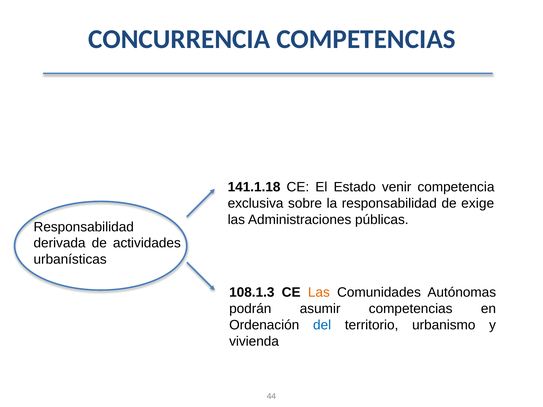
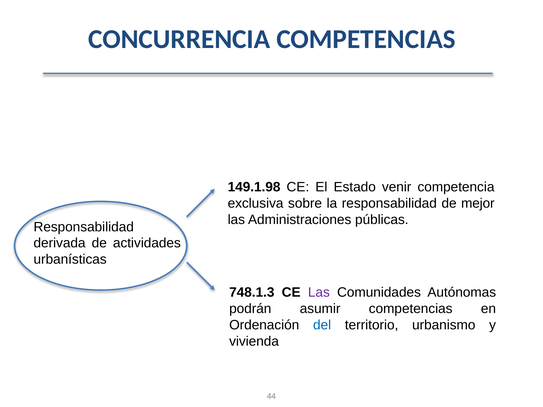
141.1.18: 141.1.18 -> 149.1.98 (254, 187)
exige: exige -> mejor (478, 204)
108.1.3: 108.1.3 -> 748.1.3 (252, 293)
Las colour: orange -> purple (319, 293)
